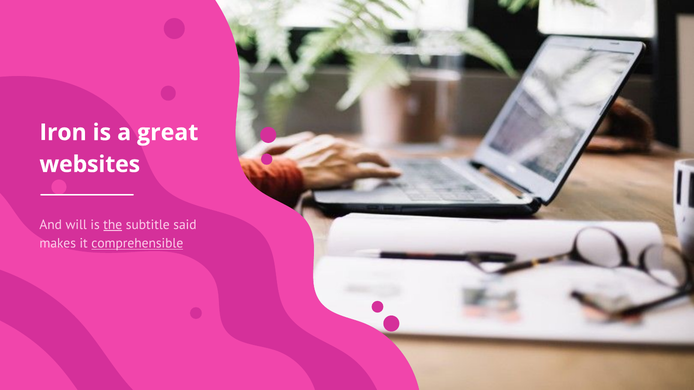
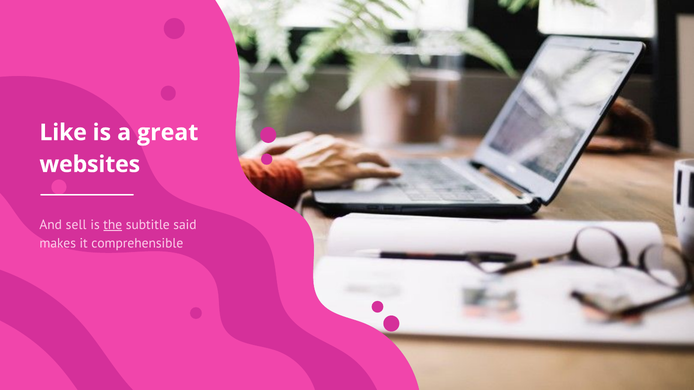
Iron: Iron -> Like (63, 133)
will: will -> sell (76, 225)
comprehensible underline: present -> none (137, 244)
